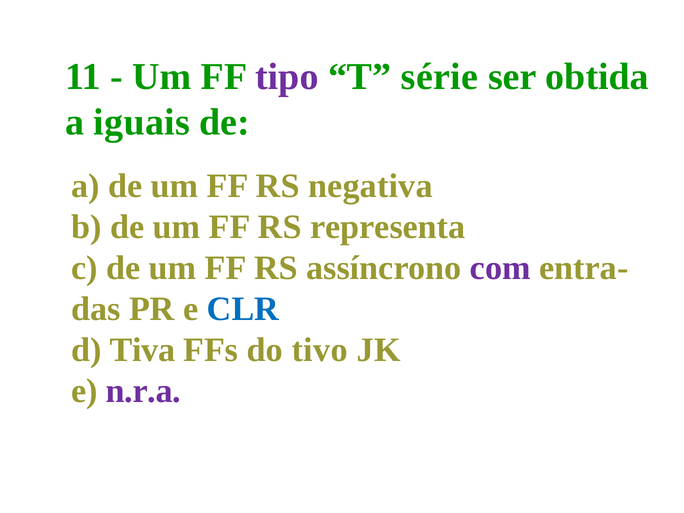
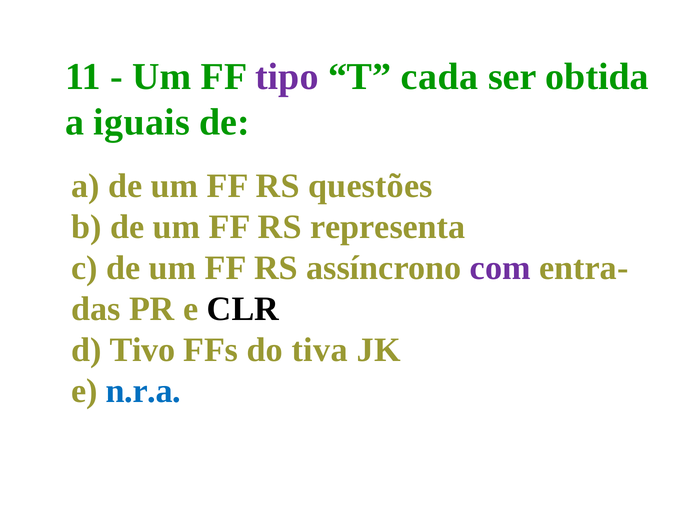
série: série -> cada (440, 77)
negativa: negativa -> questões (370, 186)
CLR colour: blue -> black (243, 309)
Tiva: Tiva -> Tivo (143, 350)
tivo: tivo -> tiva (320, 350)
n.r.a colour: purple -> blue (143, 391)
